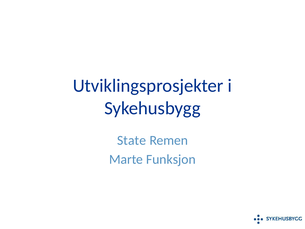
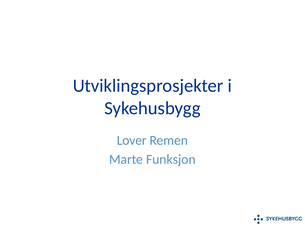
State: State -> Lover (132, 140)
